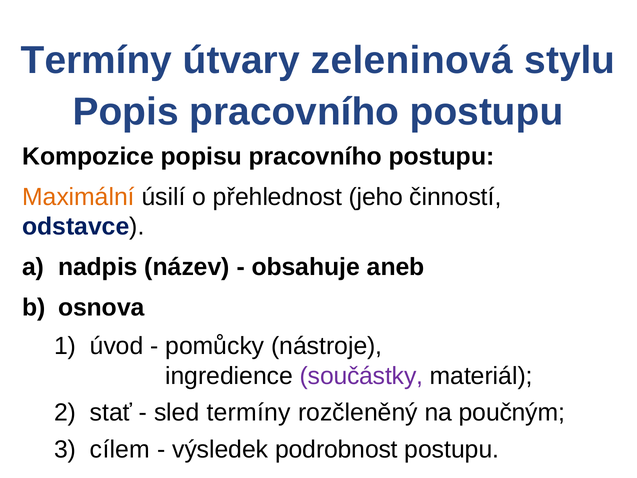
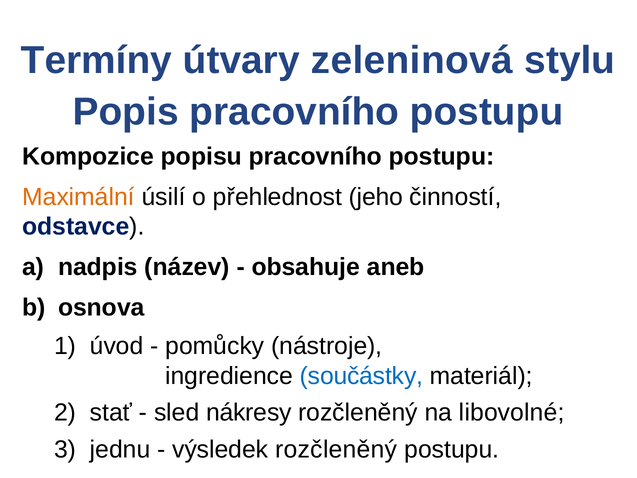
součástky colour: purple -> blue (361, 376)
sled termíny: termíny -> nákresy (249, 413)
poučným: poučným -> libovolné (512, 413)
cílem: cílem -> jednu (120, 449)
výsledek podrobnost: podrobnost -> rozčleněný (336, 449)
